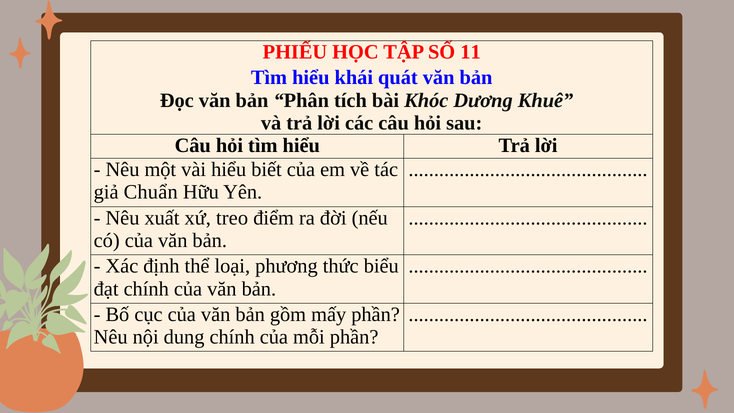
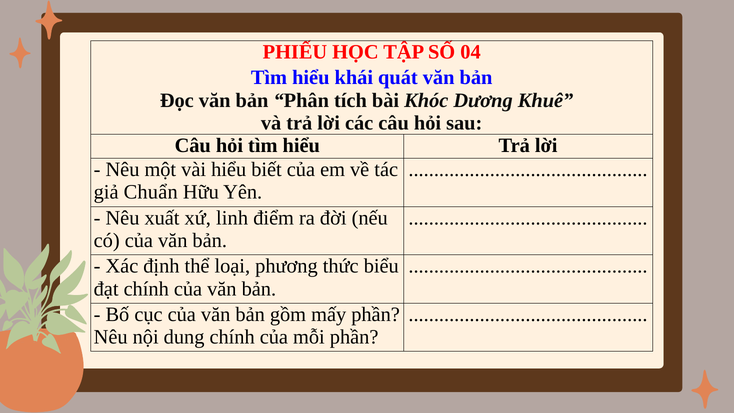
11: 11 -> 04 (471, 52)
treo: treo -> linh (232, 218)
